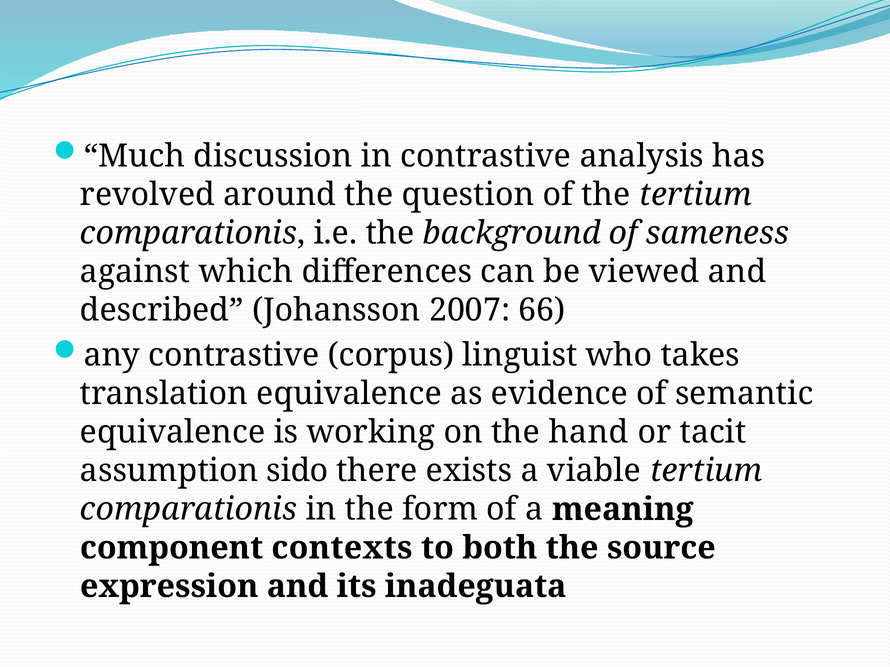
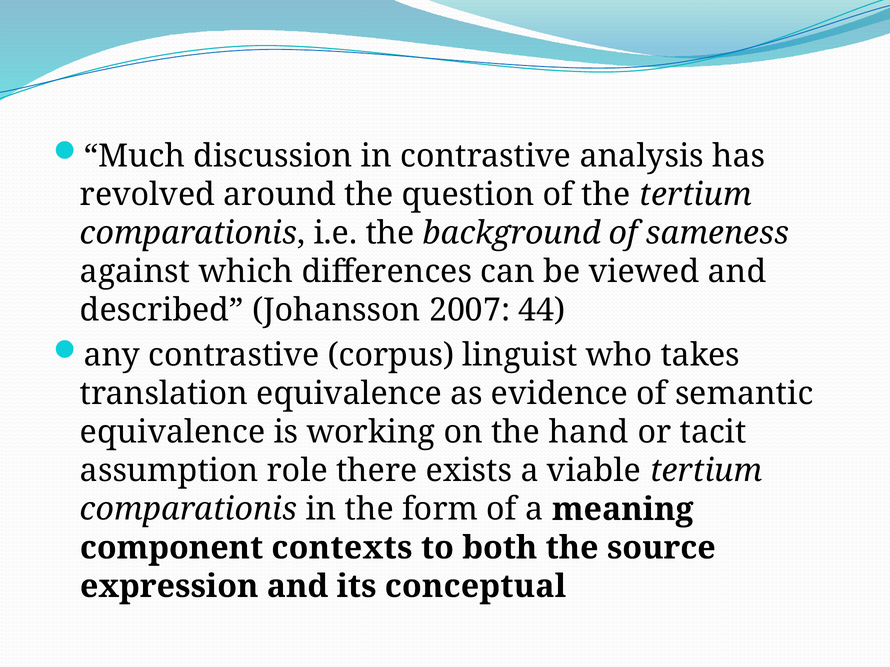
66: 66 -> 44 (542, 311)
sido: sido -> role (297, 471)
inadeguata: inadeguata -> conceptual (475, 587)
